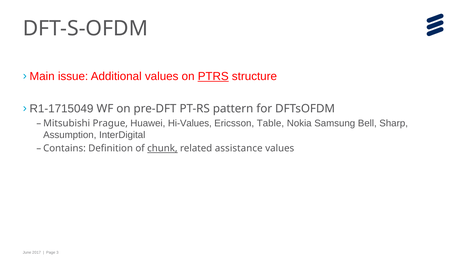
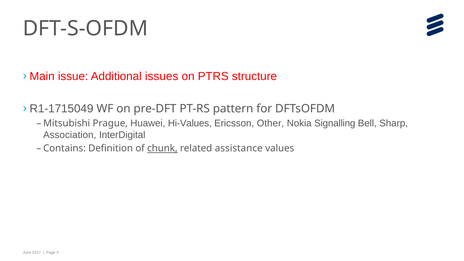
Additional values: values -> issues (162, 76)
PTRS underline: present -> none (213, 76)
Table: Table -> Other (270, 123)
Samsung: Samsung -> Signalling (335, 123)
Assumption: Assumption -> Association (70, 135)
